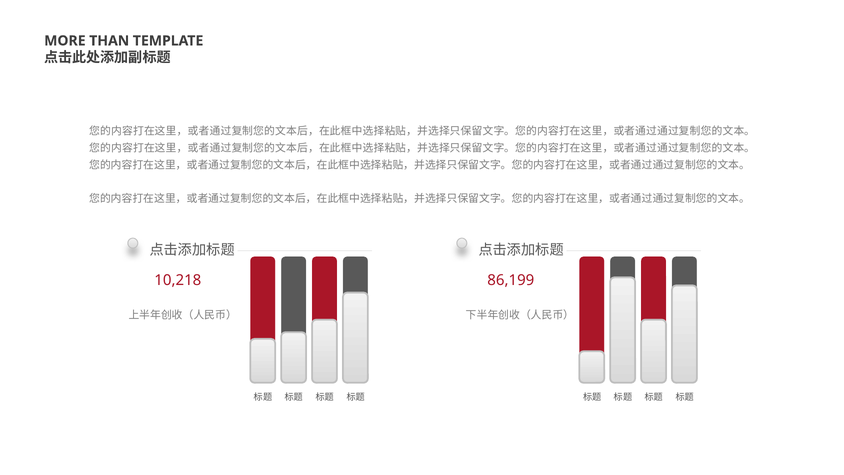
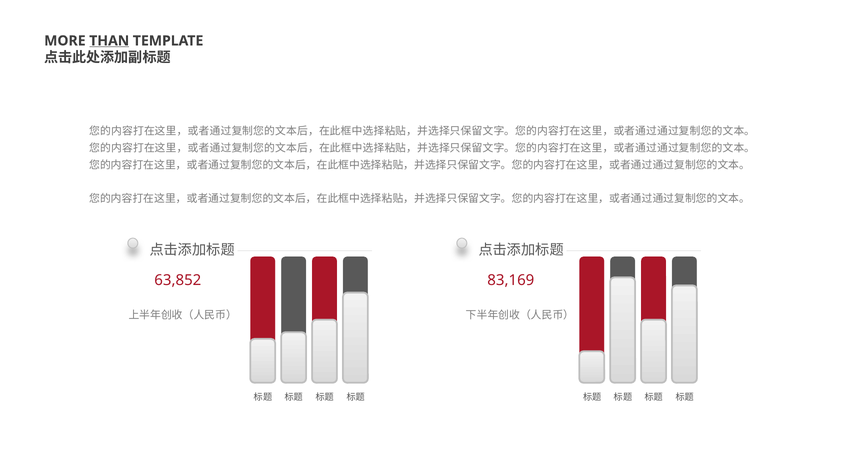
THAN underline: none -> present (109, 41)
10,218: 10,218 -> 63,852 (178, 280)
86,199: 86,199 -> 83,169 (511, 280)
